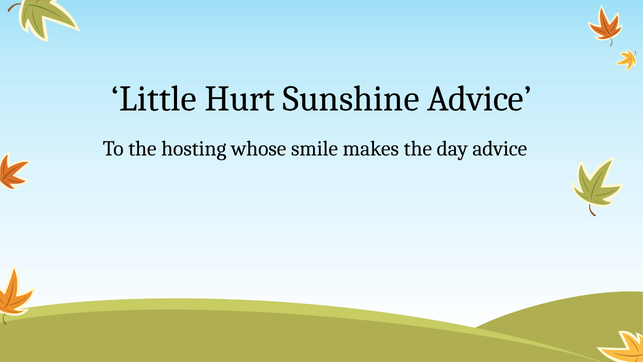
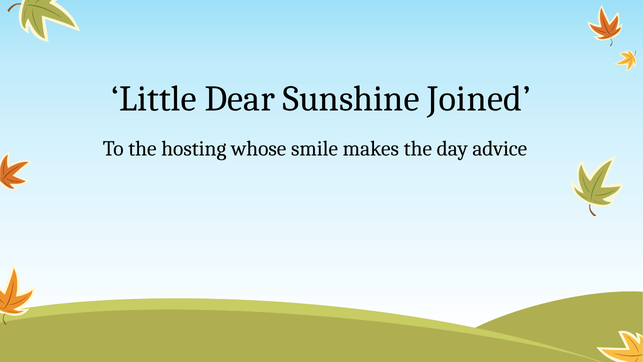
Hurt: Hurt -> Dear (240, 99)
Sunshine Advice: Advice -> Joined (479, 99)
